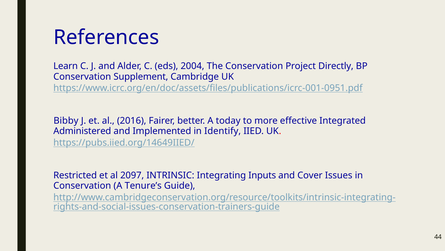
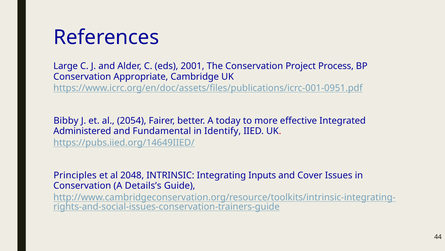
Learn: Learn -> Large (66, 66)
2004: 2004 -> 2001 (192, 66)
Directly: Directly -> Process (336, 66)
Supplement: Supplement -> Appropriate (141, 76)
2016: 2016 -> 2054 (132, 120)
Implemented: Implemented -> Fundamental (162, 131)
Restricted: Restricted -> Principles (75, 175)
2097: 2097 -> 2048 (132, 175)
Tenure’s: Tenure’s -> Details’s (143, 185)
